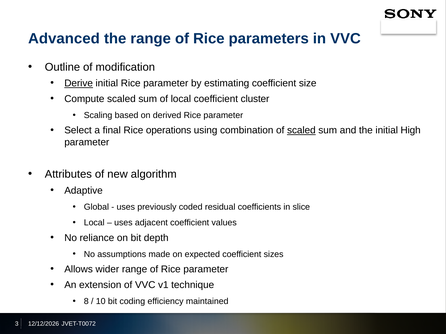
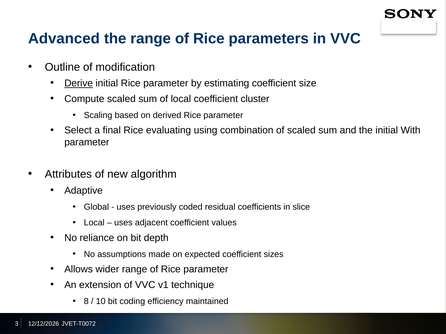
operations: operations -> evaluating (169, 131)
scaled underline: present -> none (301, 131)
High: High -> With (411, 131)
